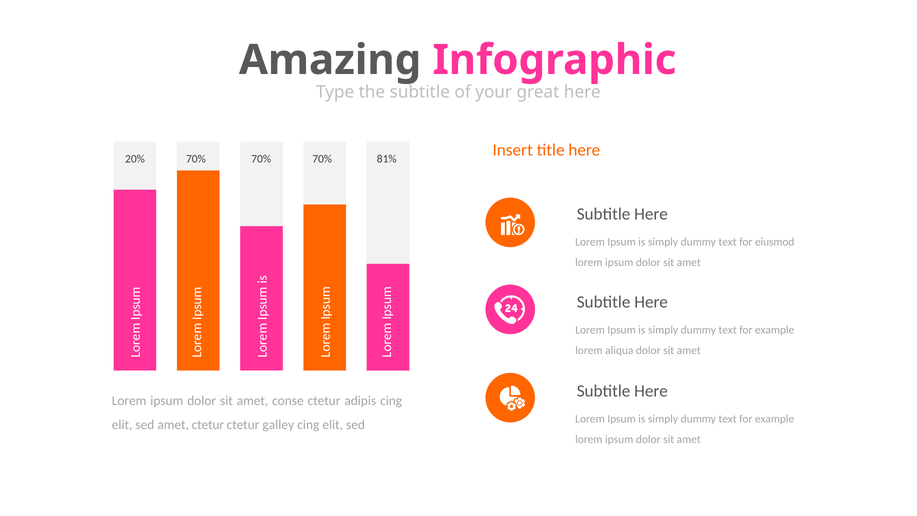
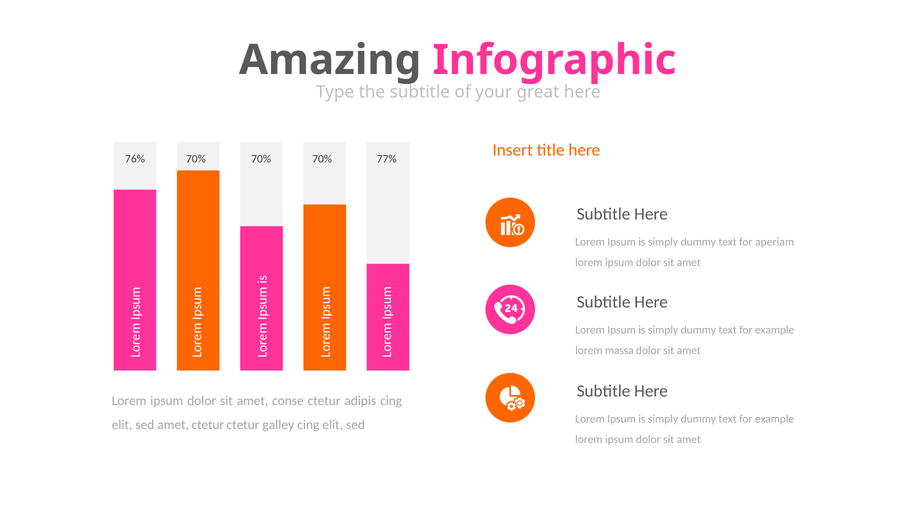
20%: 20% -> 76% (135, 159)
81%: 81% -> 77% (387, 159)
eiusmod: eiusmod -> aperiam (775, 242)
aliqua: aliqua -> massa (619, 351)
